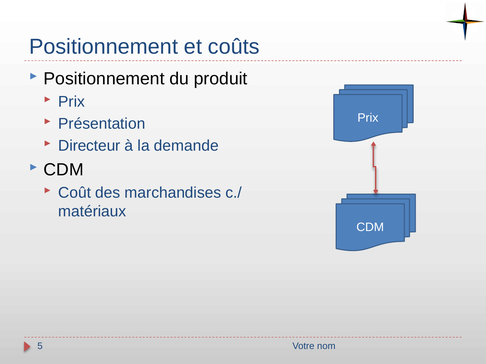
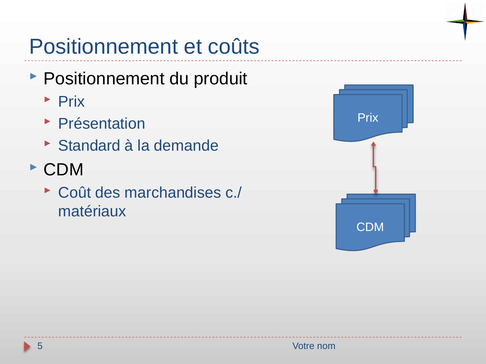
Directeur: Directeur -> Standard (89, 146)
